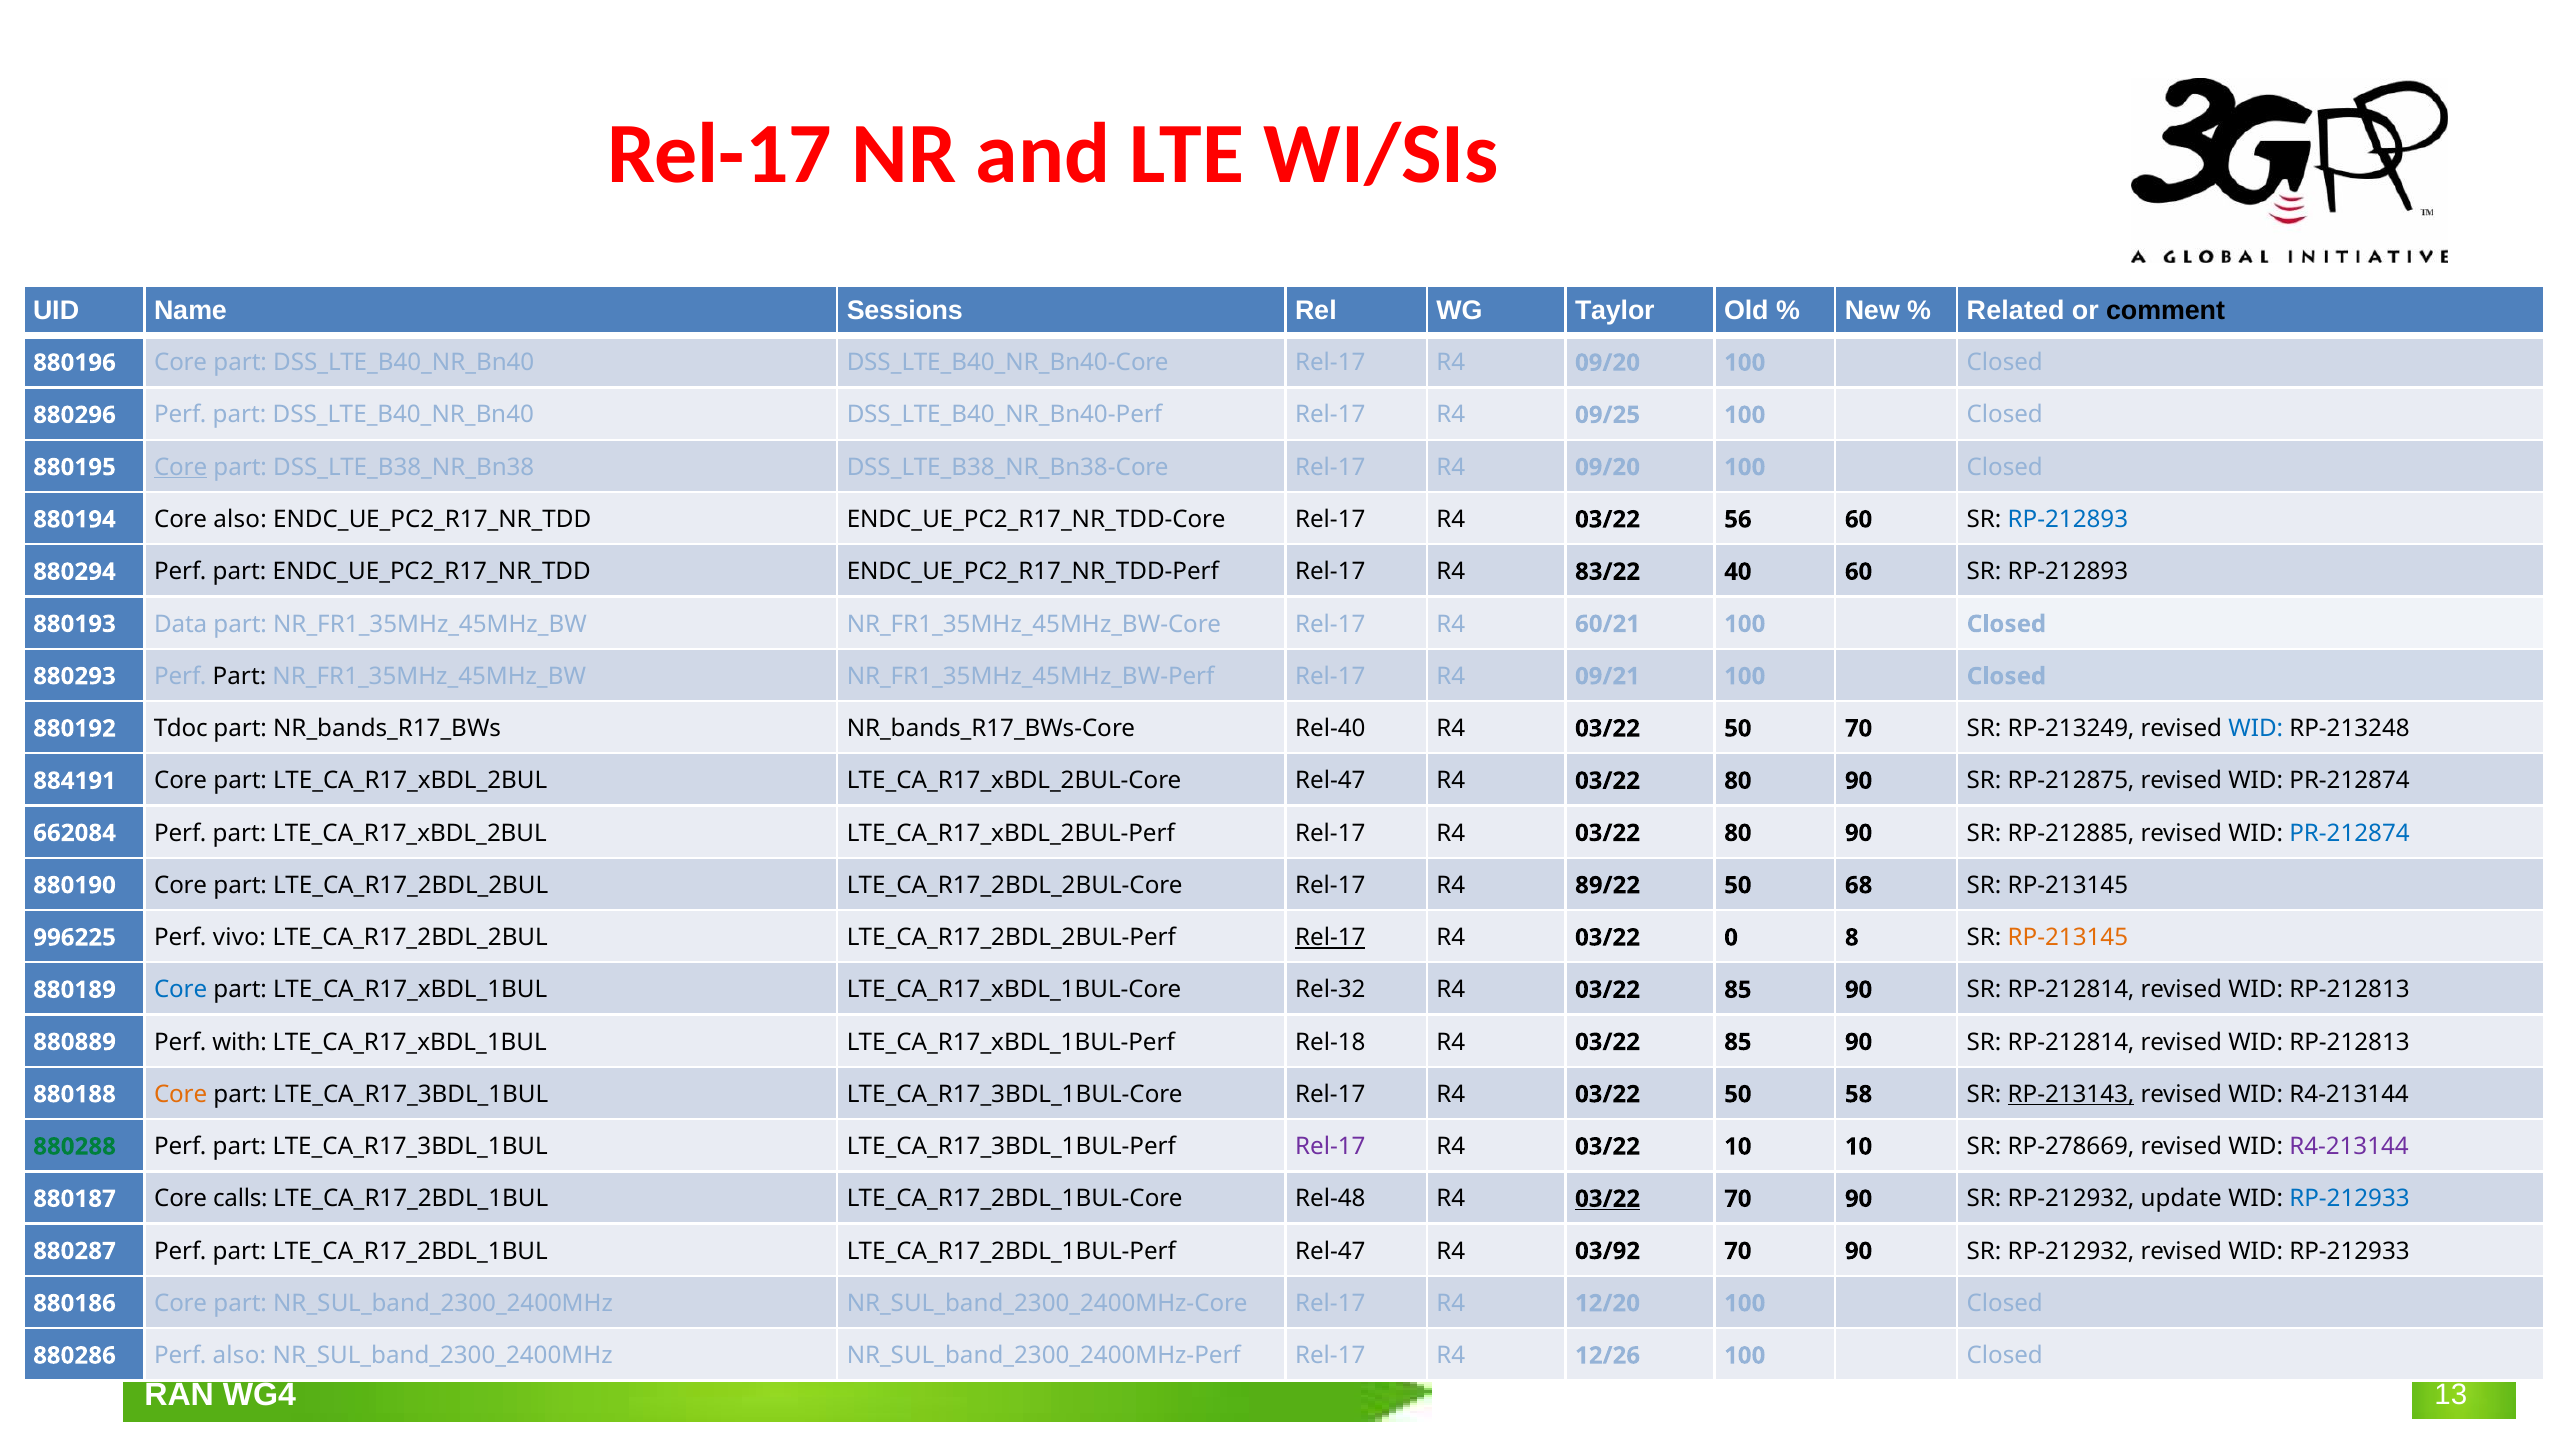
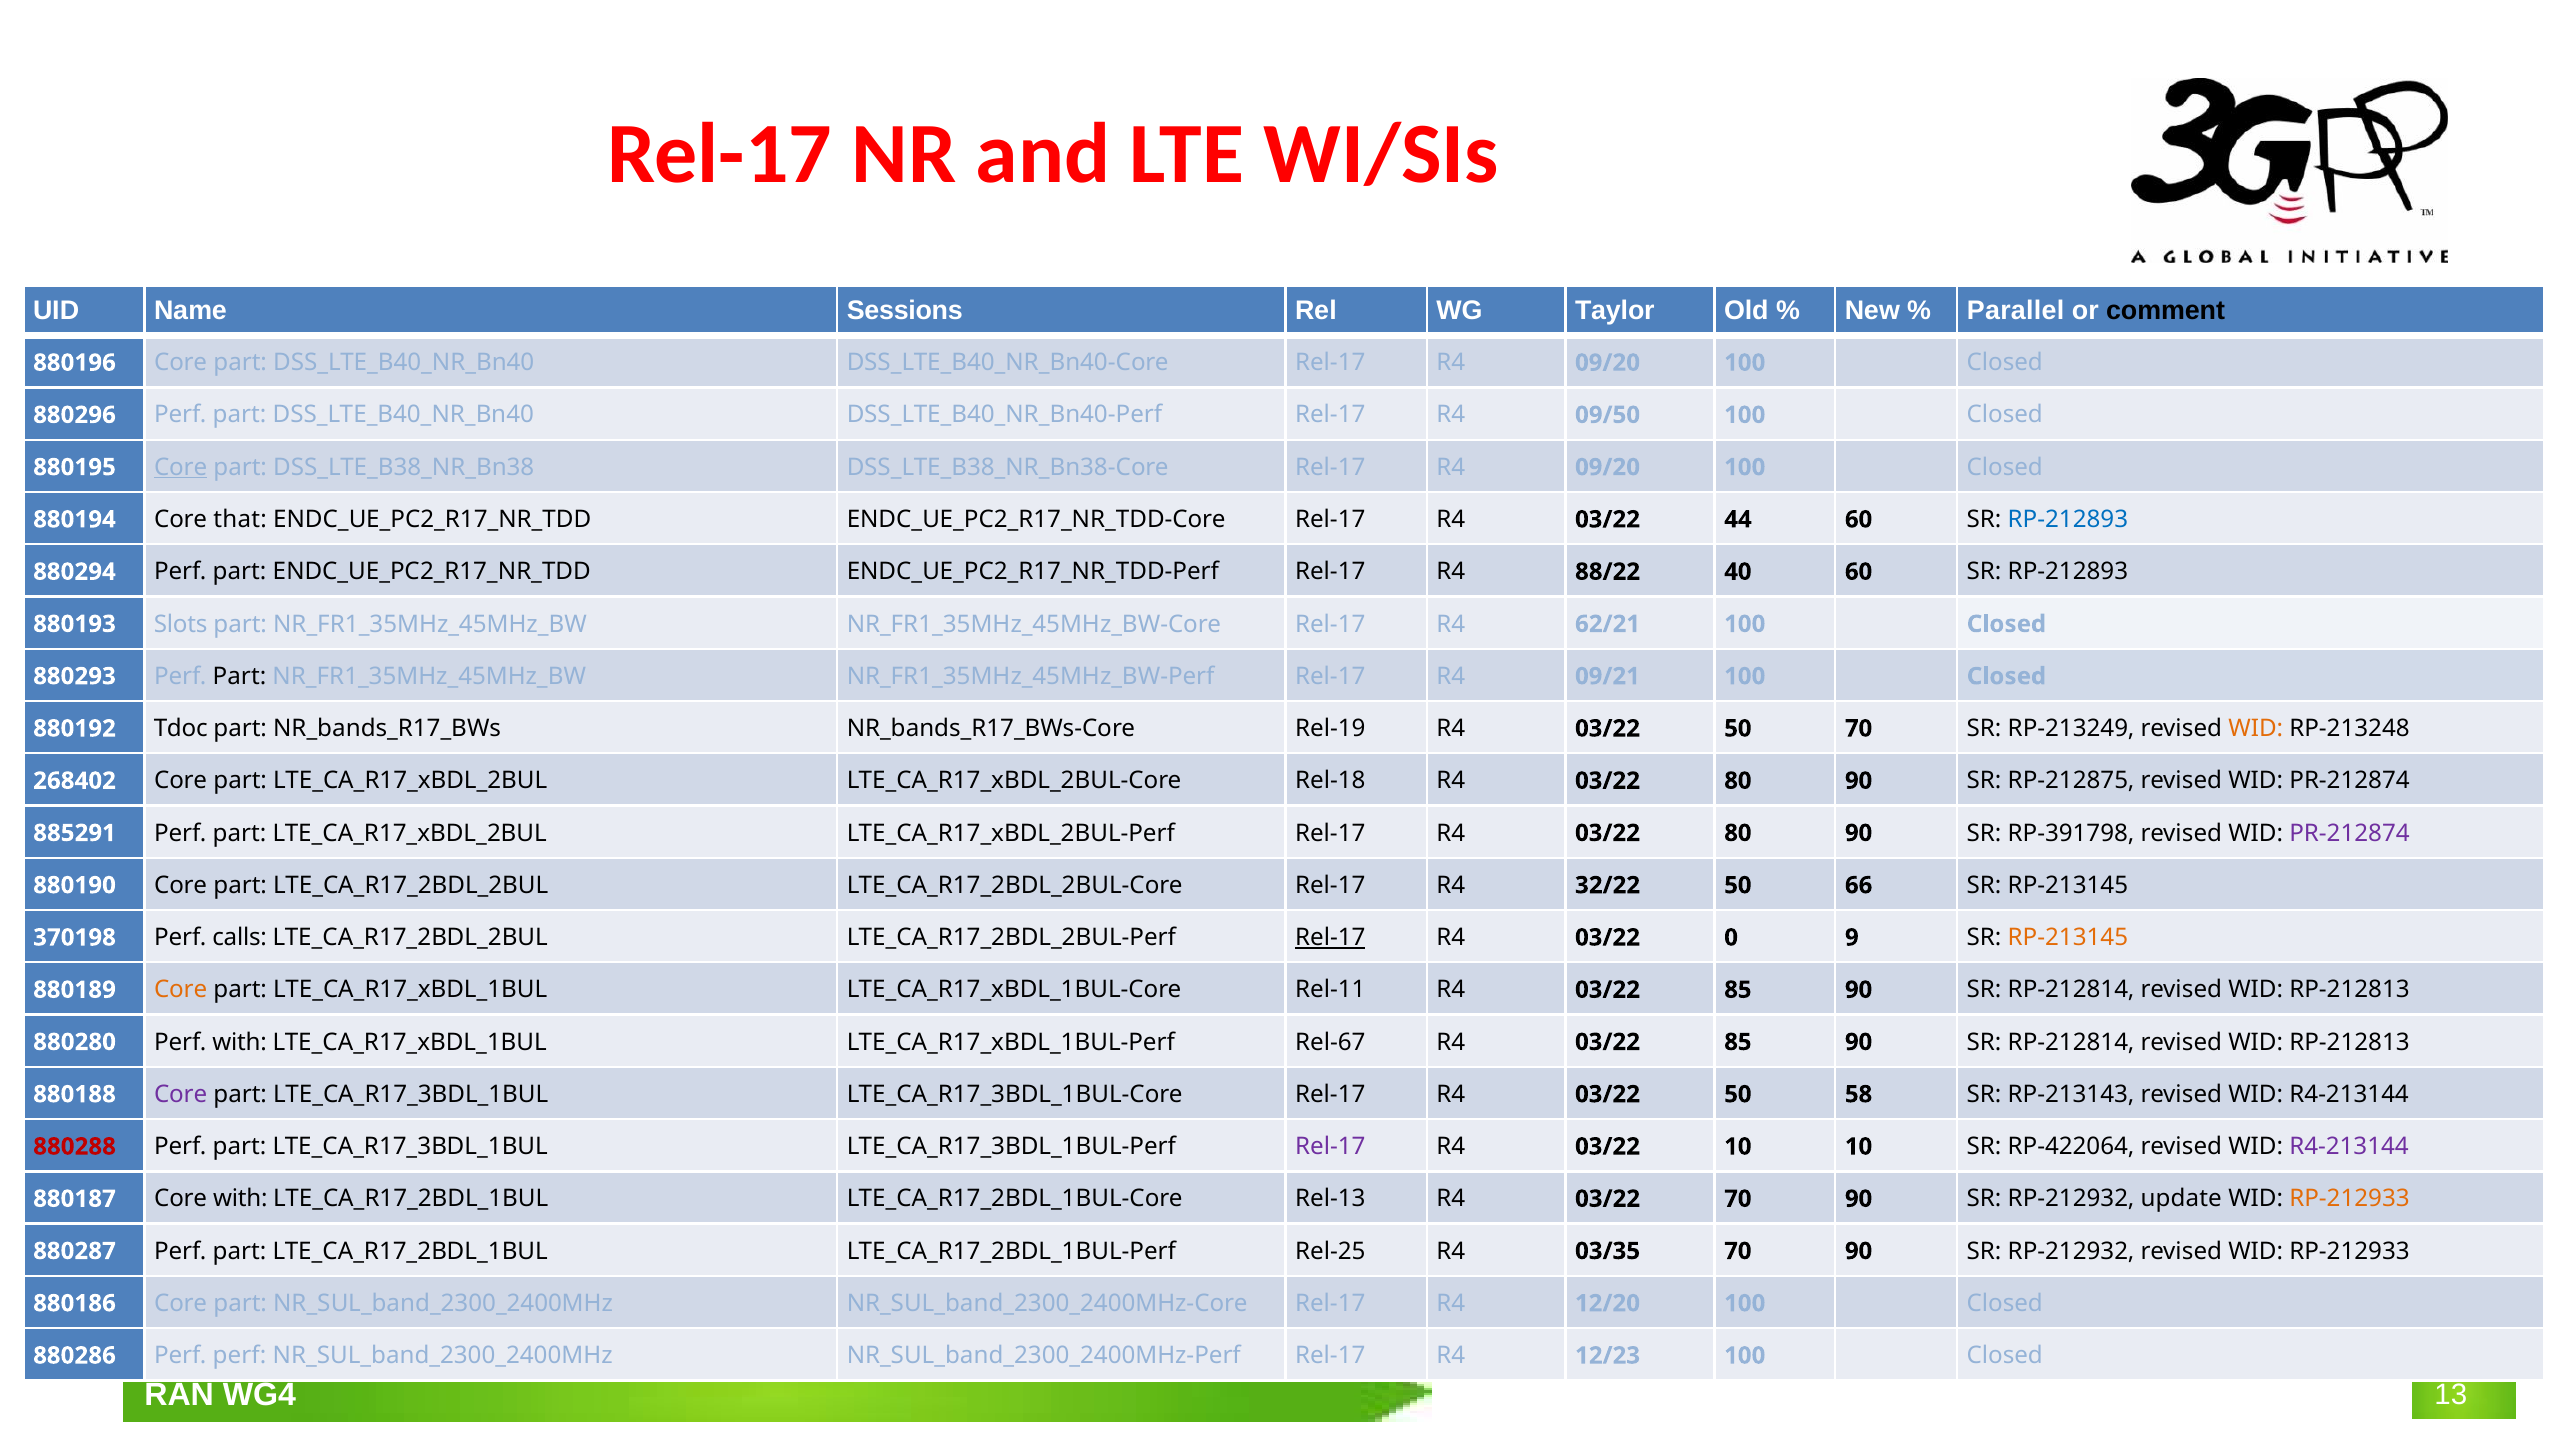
Related: Related -> Parallel (2016, 311)
09/25: 09/25 -> 09/50 (1608, 415)
Core also: also -> that (240, 520)
56: 56 -> 44 (1738, 520)
83/22: 83/22 -> 88/22 (1608, 572)
Data: Data -> Slots (181, 624)
60/21: 60/21 -> 62/21 (1608, 624)
Rel-40: Rel-40 -> Rel-19 (1330, 729)
WID colour: blue -> orange (2256, 729)
884191: 884191 -> 268402 (75, 781)
Rel-47: Rel-47 -> Rel-18 (1330, 781)
662084: 662084 -> 885291 (75, 833)
RP-212885: RP-212885 -> RP-391798 (2071, 833)
PR-212874 colour: blue -> purple (2349, 833)
89/22: 89/22 -> 32/22 (1608, 885)
68: 68 -> 66 (1859, 885)
996225: 996225 -> 370198 (75, 938)
vivo: vivo -> calls (240, 938)
8: 8 -> 9 (1852, 938)
Core colour: blue -> orange (181, 990)
Rel-32: Rel-32 -> Rel-11 (1330, 990)
880889: 880889 -> 880280 (75, 1042)
Rel-18: Rel-18 -> Rel-67 (1330, 1042)
Core colour: orange -> purple (181, 1094)
RP-213143 underline: present -> none (2071, 1094)
880288 colour: green -> red (75, 1147)
RP-278669: RP-278669 -> RP-422064 (2071, 1147)
Core calls: calls -> with (240, 1199)
Rel-48: Rel-48 -> Rel-13 (1330, 1199)
03/22 underline: present -> none (1608, 1199)
RP-212933 colour: blue -> orange (2349, 1199)
Rel-47: Rel-47 -> Rel-25 (1330, 1251)
03/92: 03/92 -> 03/35 (1608, 1251)
Perf also: also -> perf (239, 1356)
12/26: 12/26 -> 12/23 (1608, 1356)
